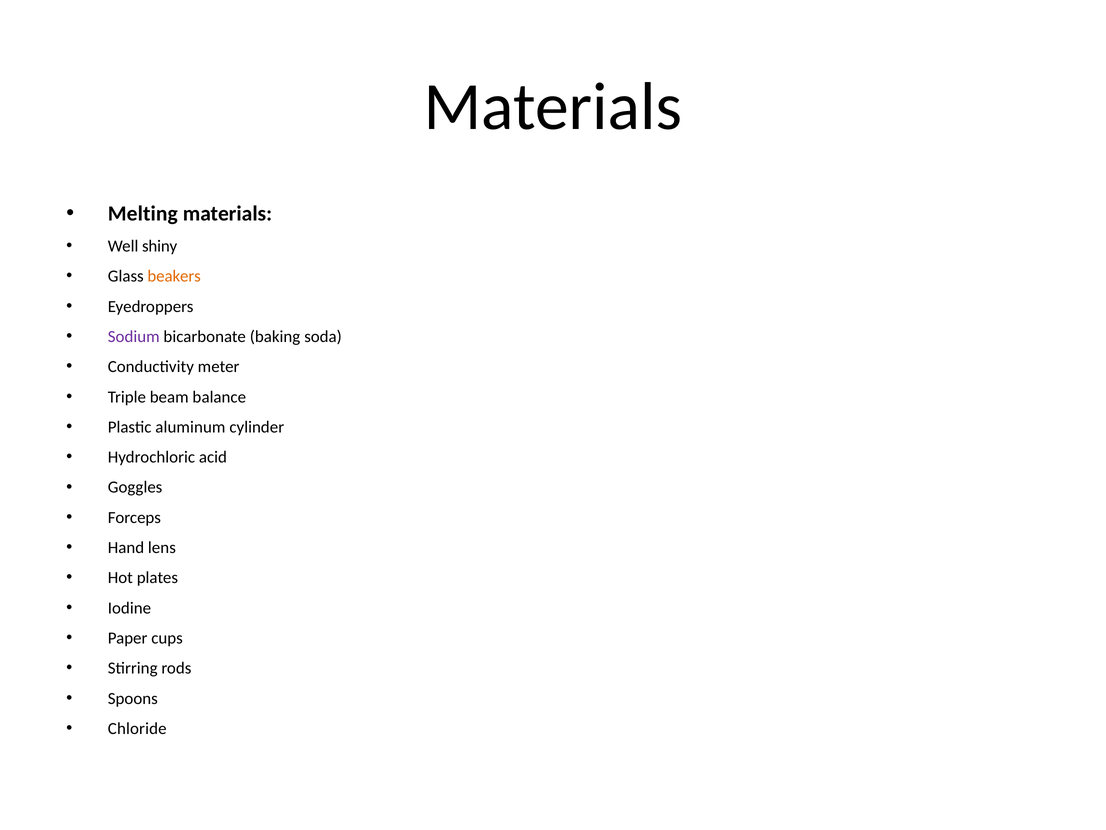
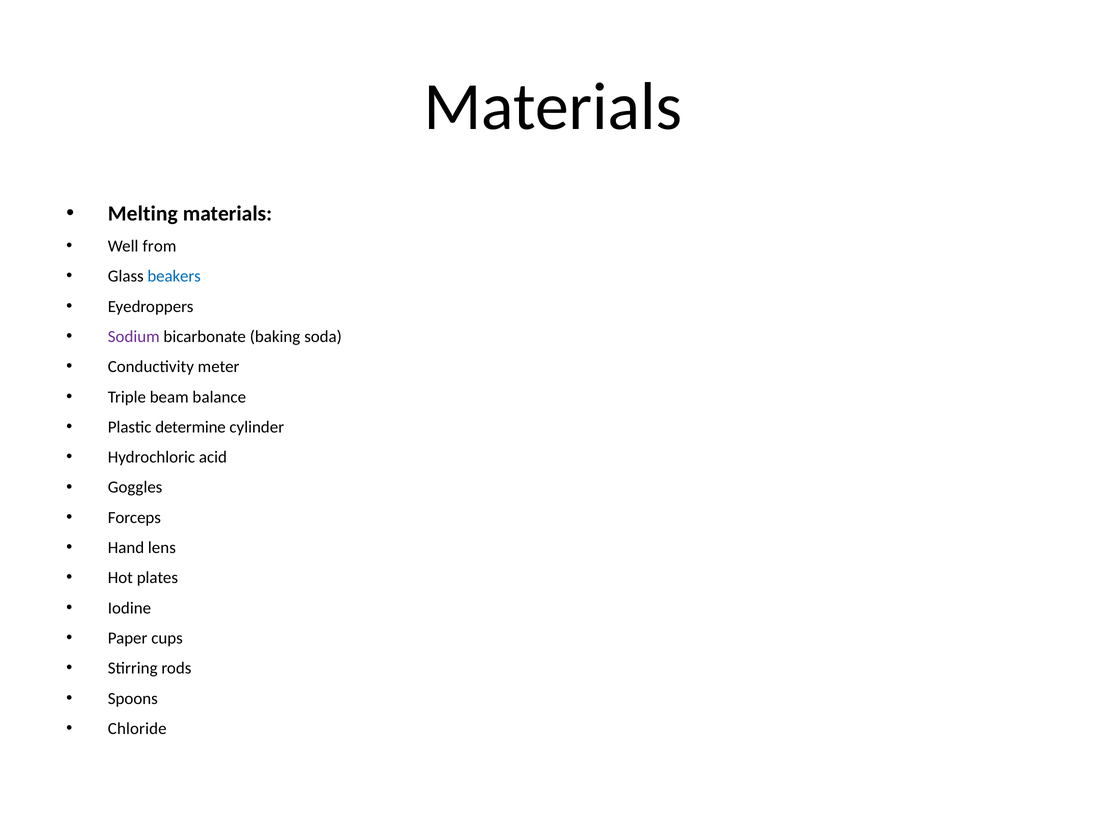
shiny: shiny -> from (159, 246)
beakers colour: orange -> blue (174, 276)
aluminum: aluminum -> determine (191, 427)
